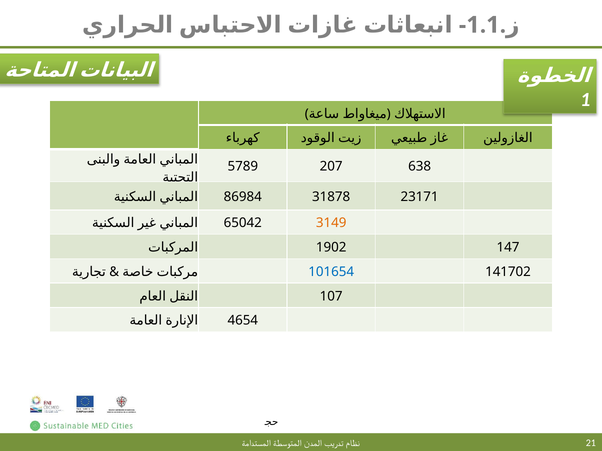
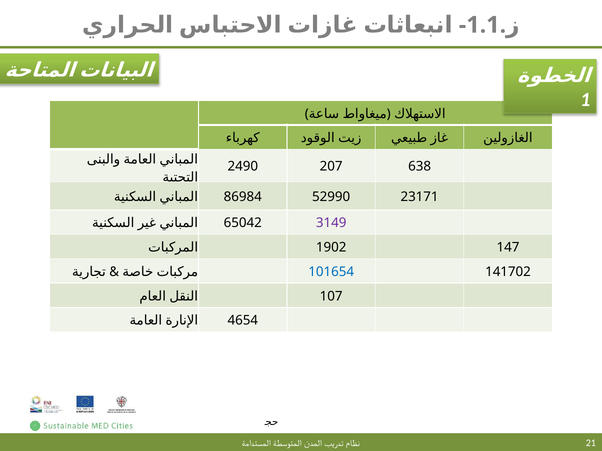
5789: 5789 -> 2490 (243, 167)
31878: 31878 -> 52990 (331, 197)
3149 colour: orange -> purple (331, 223)
